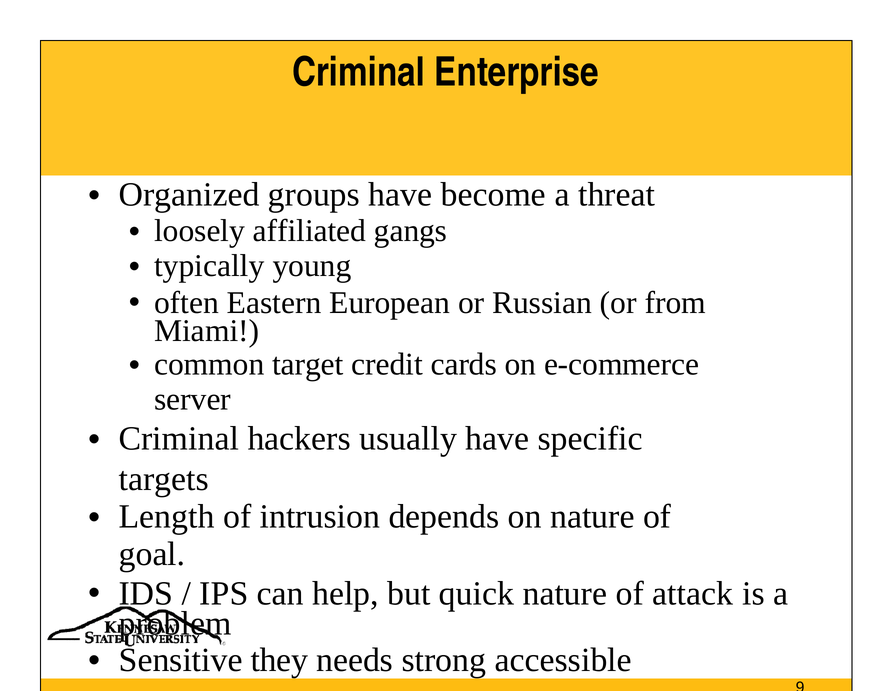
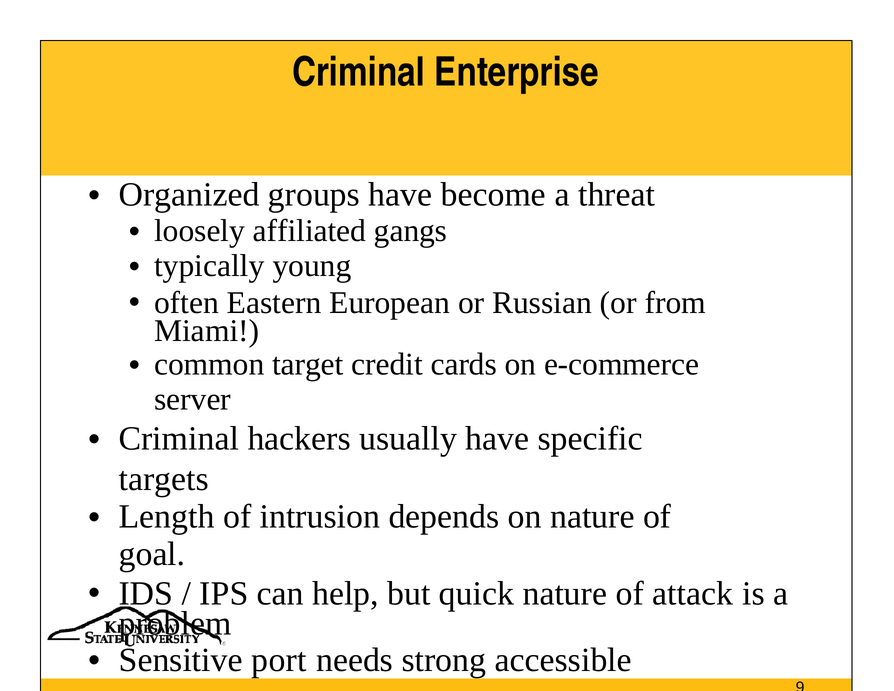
they: they -> port (279, 660)
